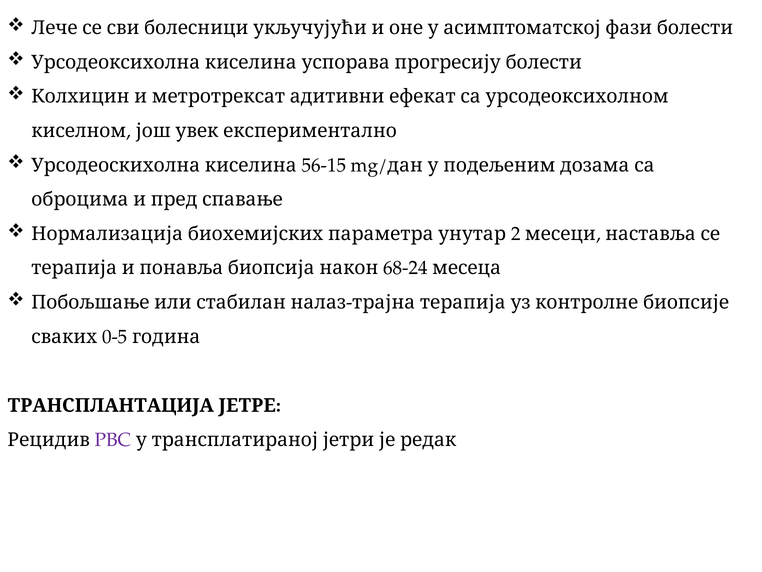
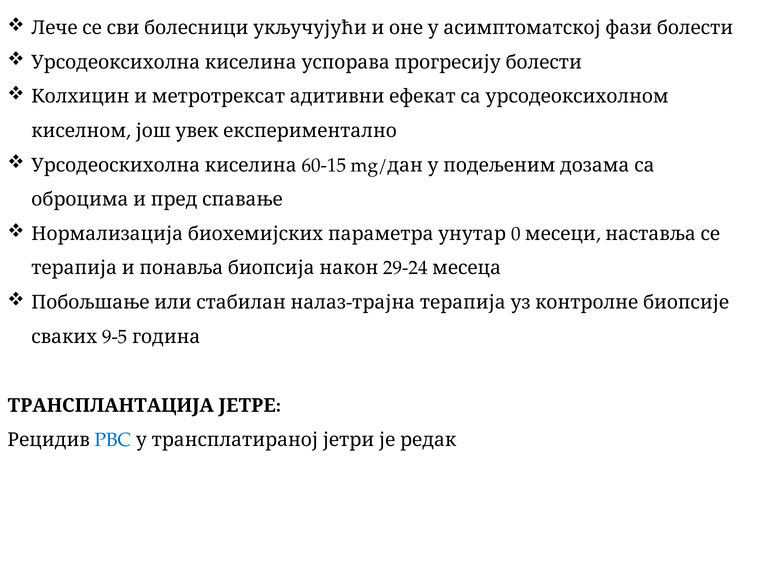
56-15: 56-15 -> 60-15 (324, 165)
2: 2 -> 0 (516, 234)
68-24: 68-24 -> 29-24 (405, 268)
0-5: 0-5 -> 9-5 (115, 337)
PBC colour: purple -> blue (113, 439)
